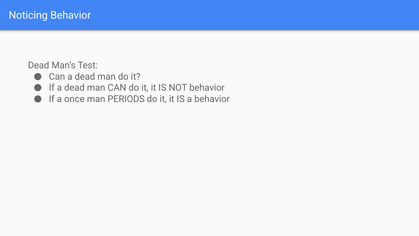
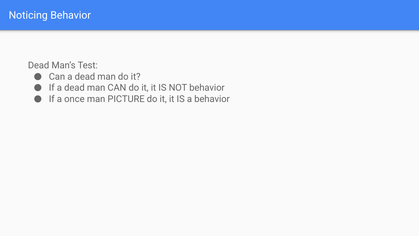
PERIODS: PERIODS -> PICTURE (126, 99)
